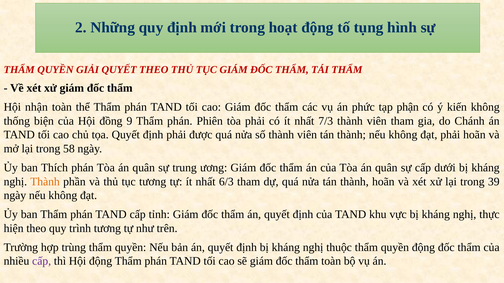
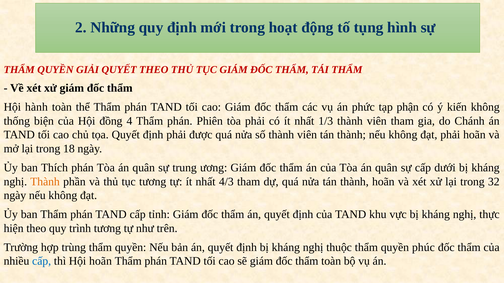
nhận: nhận -> hành (36, 107)
9: 9 -> 4 (129, 121)
7/3: 7/3 -> 1/3 (326, 121)
58: 58 -> 18 (69, 149)
6/3: 6/3 -> 4/3 (226, 182)
39: 39 -> 32 (494, 182)
quyền động: động -> phúc (423, 248)
cấp colour: purple -> blue (42, 262)
Hội động: động -> hoãn (101, 262)
